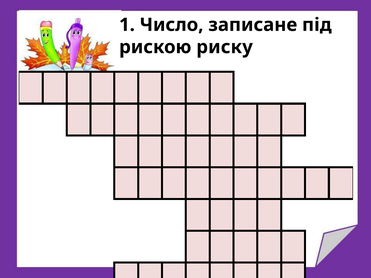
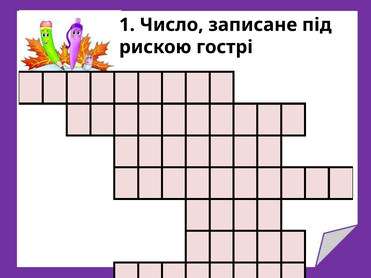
риску: риску -> гострі (225, 47)
